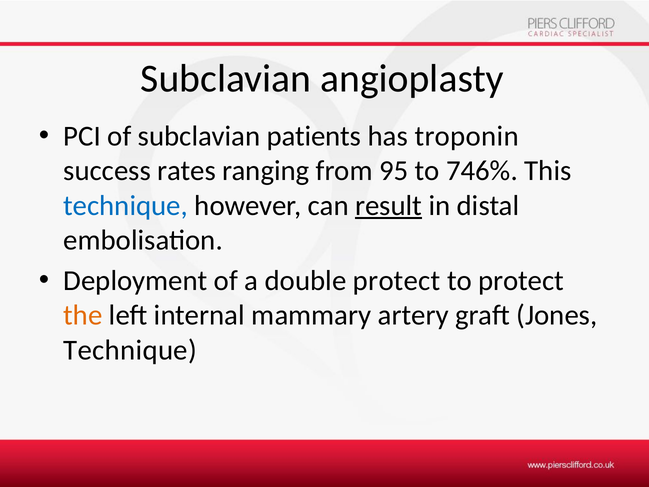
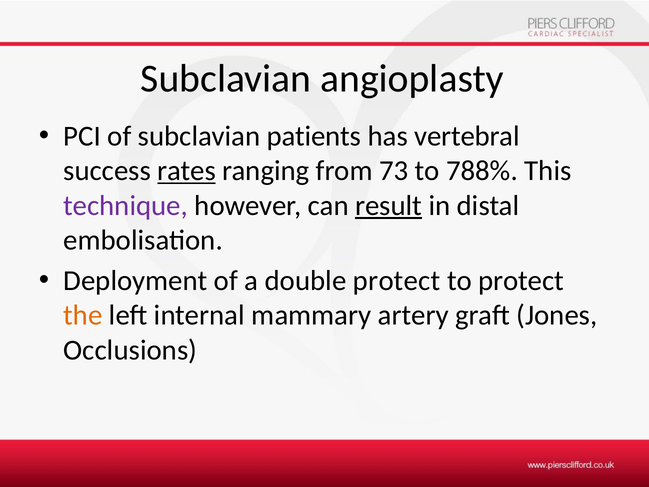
troponin: troponin -> vertebral (467, 136)
rates underline: none -> present (187, 171)
95: 95 -> 73 (394, 171)
746%: 746% -> 788% (482, 171)
technique colour: blue -> purple (126, 205)
Technique: Technique -> Occlusions (130, 350)
